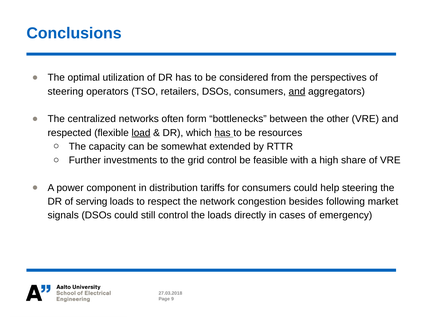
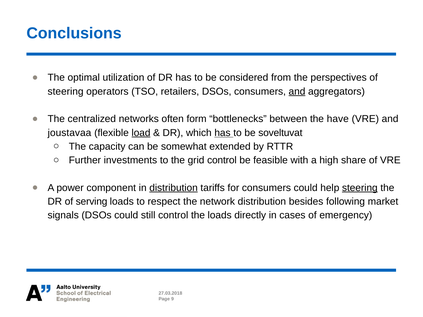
other: other -> have (338, 119)
respected: respected -> joustavaa (70, 133)
resources: resources -> soveltuvat (280, 133)
distribution underline: none -> present (174, 188)
steering underline: none -> present (360, 188)
network congestion: congestion -> distribution (262, 202)
